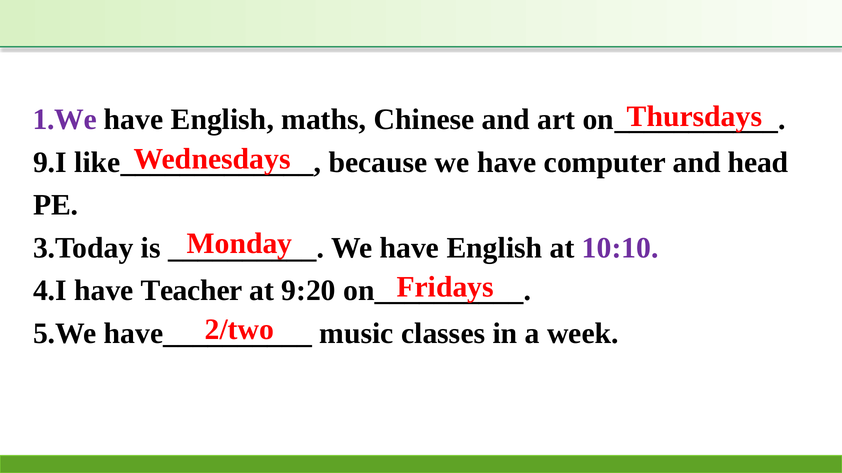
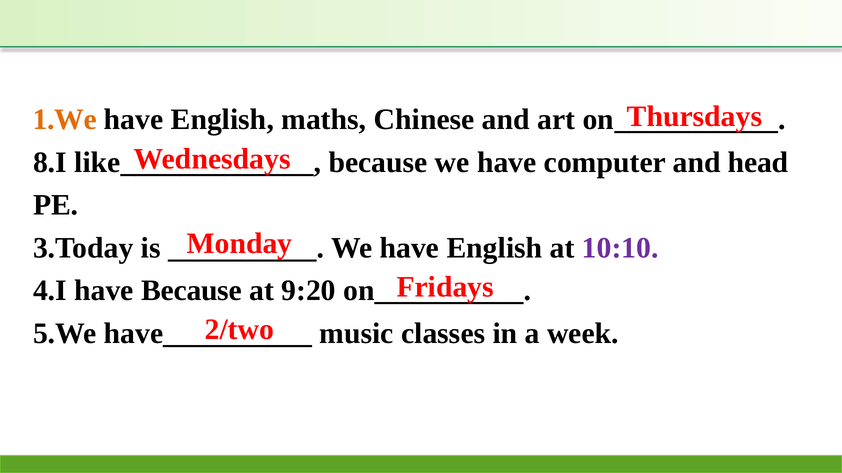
1.We colour: purple -> orange (65, 120)
9.I: 9.I -> 8.I (50, 163)
have Teacher: Teacher -> Because (192, 291)
